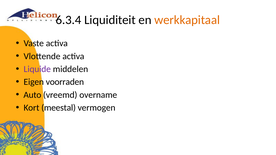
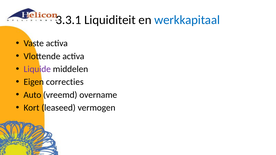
6.3.4: 6.3.4 -> 3.3.1 (69, 20)
werkkapitaal colour: orange -> blue (187, 20)
voorraden: voorraden -> correcties (65, 82)
meestal: meestal -> leaseed (59, 108)
